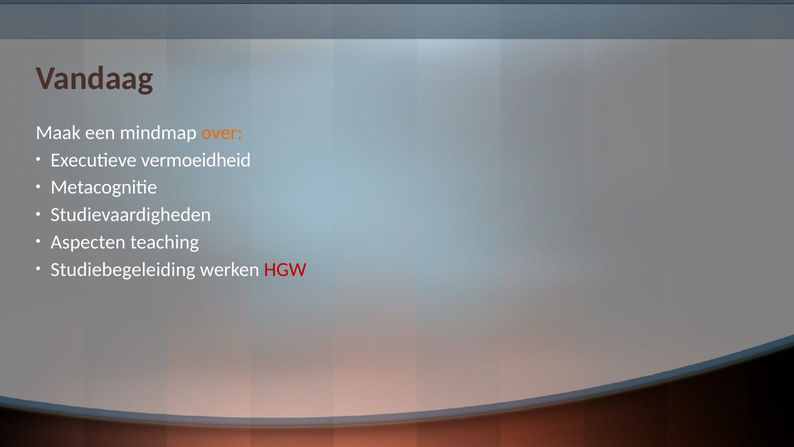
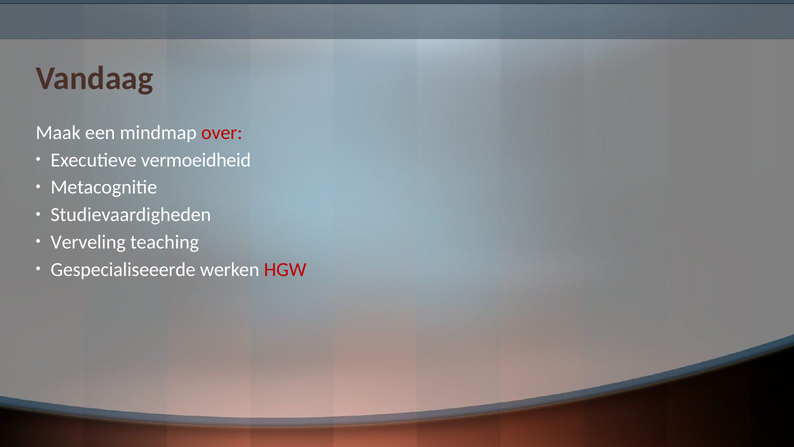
over colour: orange -> red (222, 132)
Aspecten: Aspecten -> Verveling (88, 242)
Studiebegeleiding: Studiebegeleiding -> Gespecialiseeerde (123, 269)
